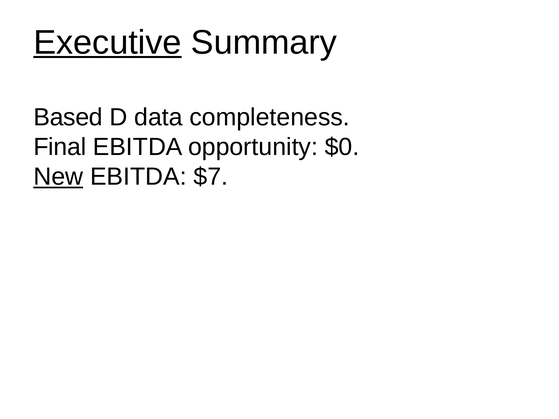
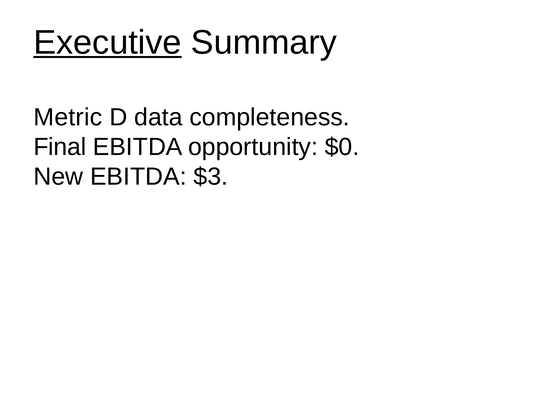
Based: Based -> Metric (68, 117)
New underline: present -> none (58, 177)
$7: $7 -> $3 (211, 177)
